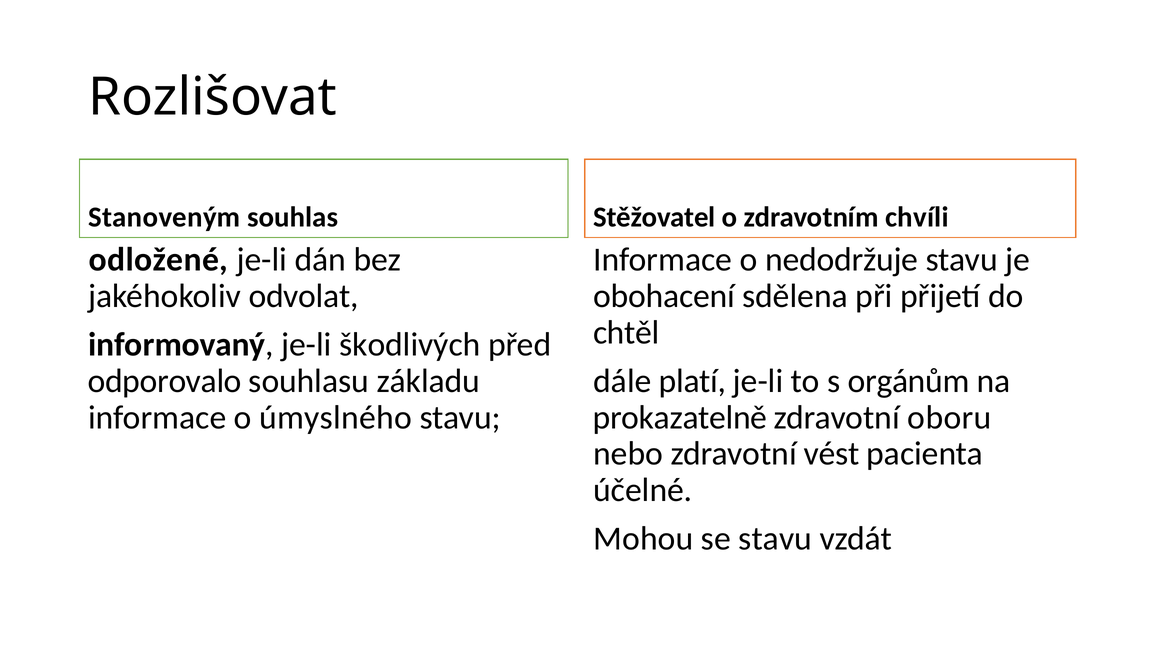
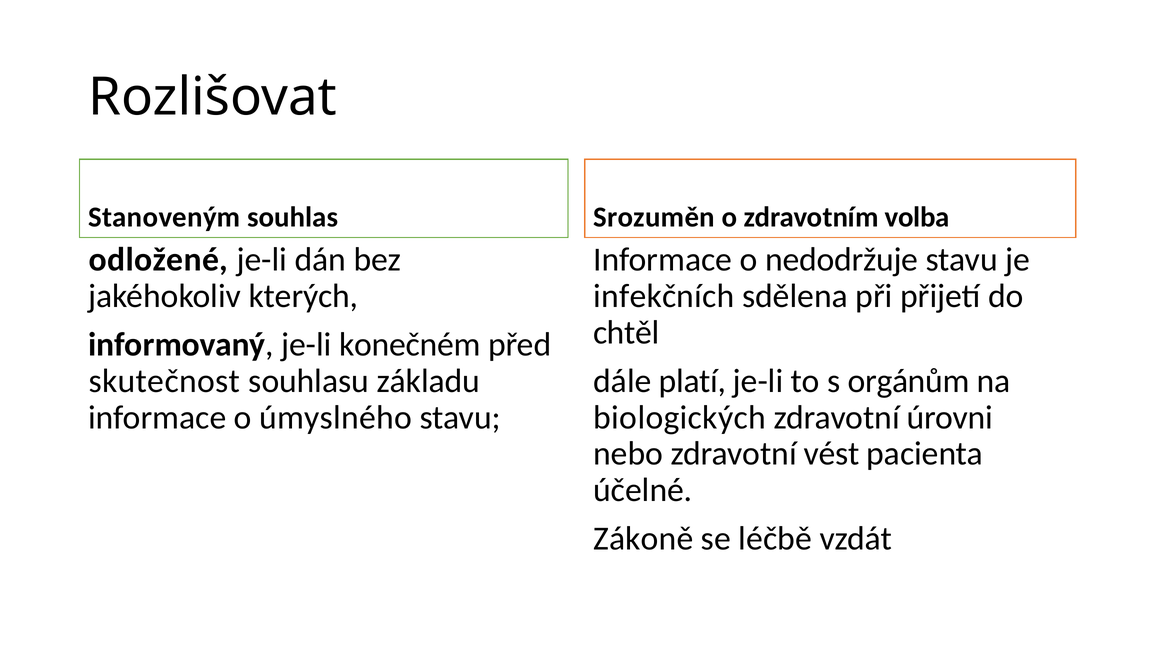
Stěžovatel: Stěžovatel -> Srozuměn (654, 217)
chvíli: chvíli -> volba (917, 217)
odvolat: odvolat -> kterých (303, 296)
obohacení: obohacení -> infekčních (664, 296)
škodlivých: škodlivých -> konečném (410, 344)
odporovalo: odporovalo -> skutečnost (164, 381)
prokazatelně: prokazatelně -> biologických (680, 417)
oboru: oboru -> úrovni (950, 417)
Mohou: Mohou -> Zákoně (643, 538)
se stavu: stavu -> léčbě (775, 538)
